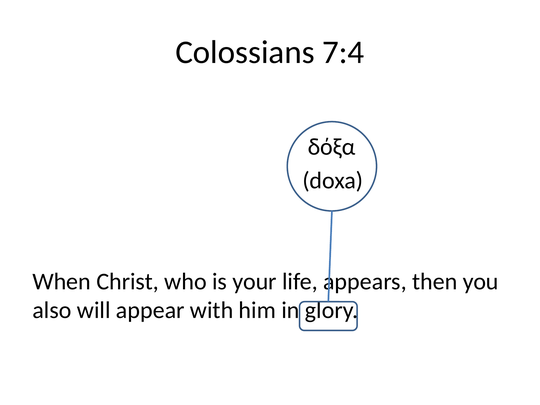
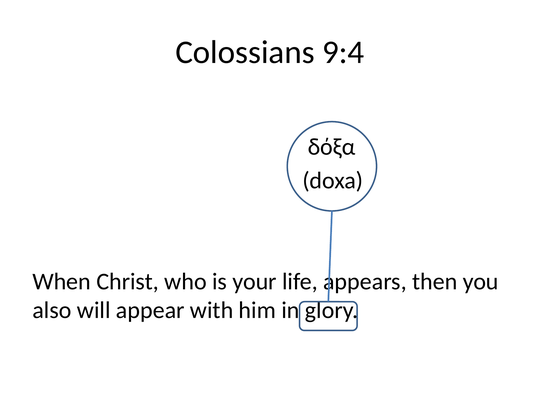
7:4: 7:4 -> 9:4 (343, 52)
